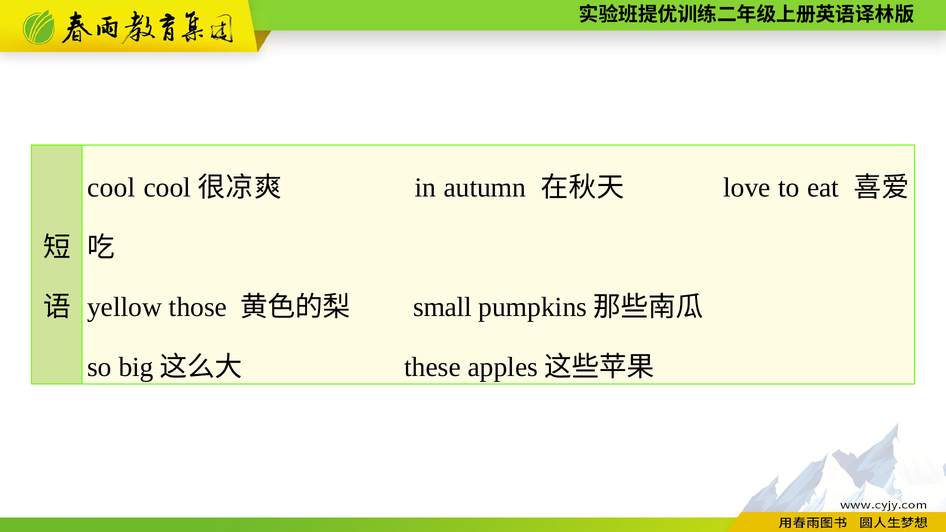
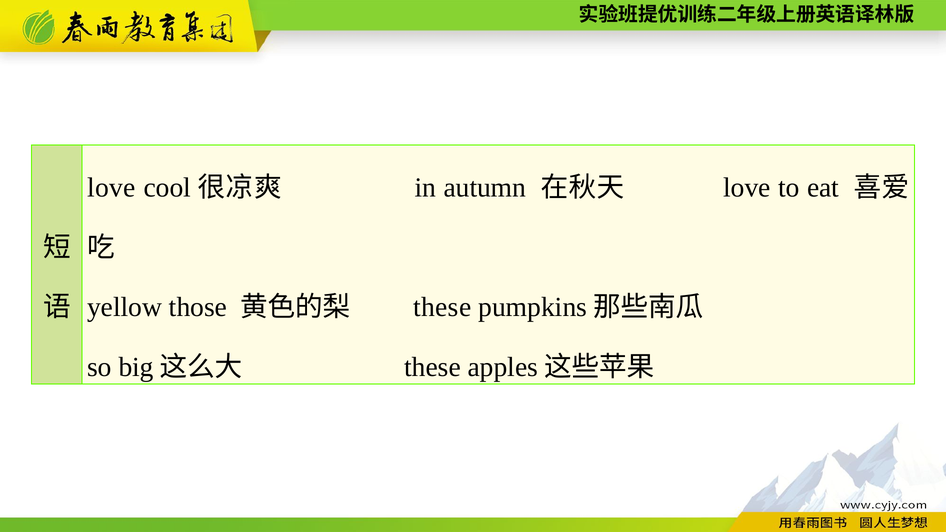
cool: cool -> love (111, 188)
small: small -> these (442, 307)
